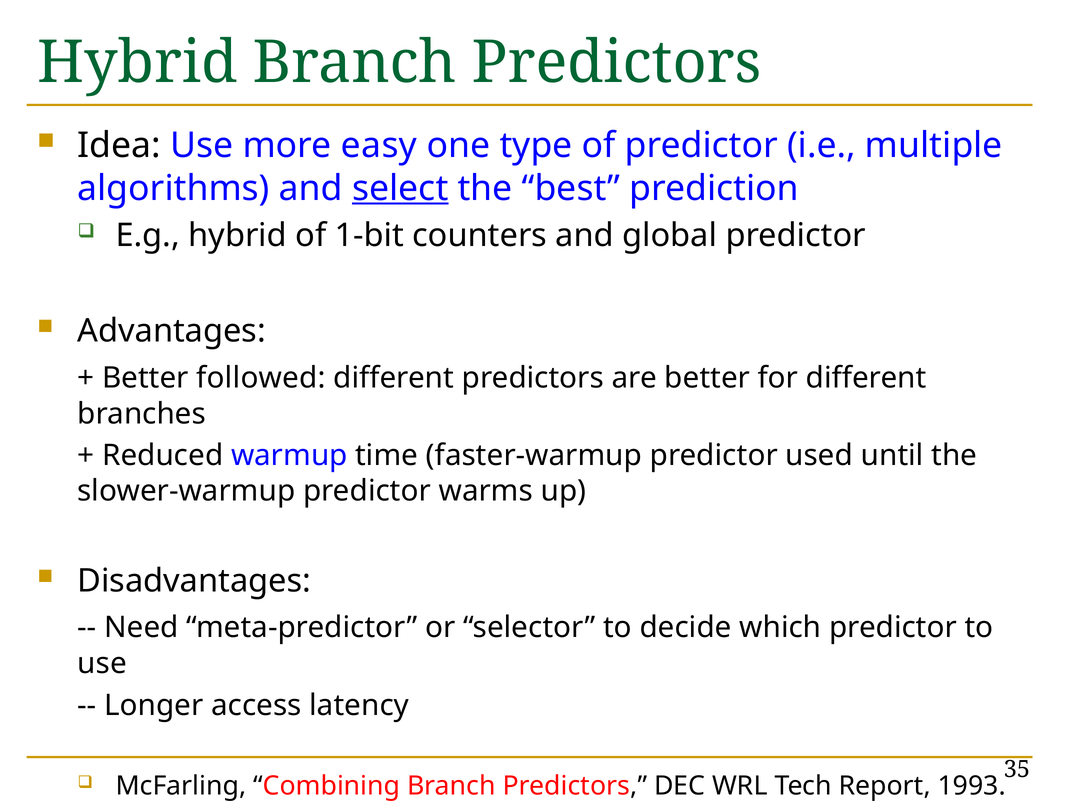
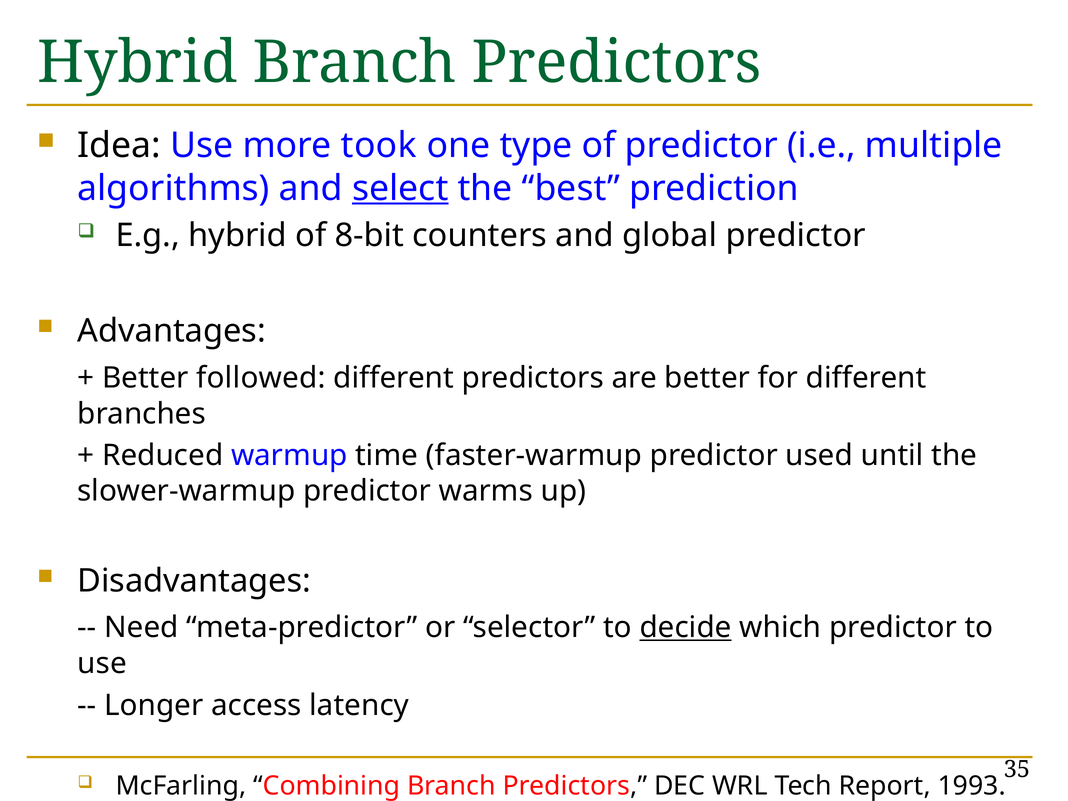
easy: easy -> took (379, 146)
1-bit: 1-bit -> 8-bit (369, 236)
decide underline: none -> present (686, 627)
